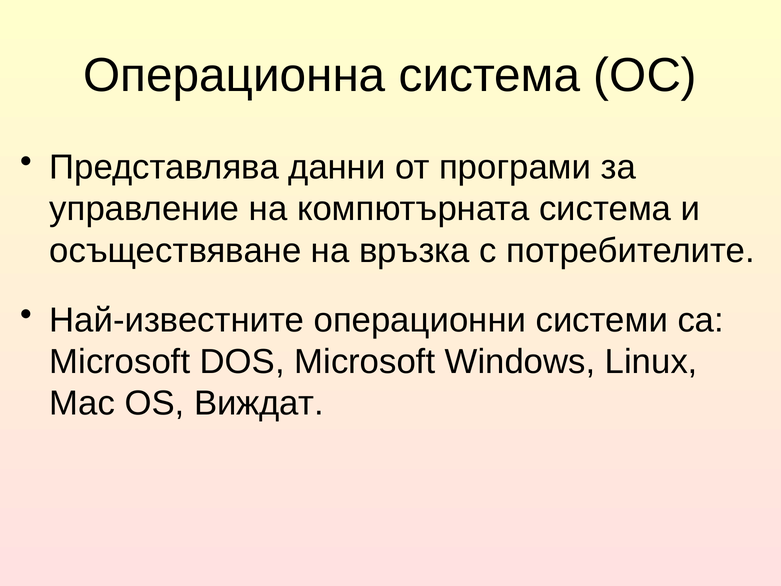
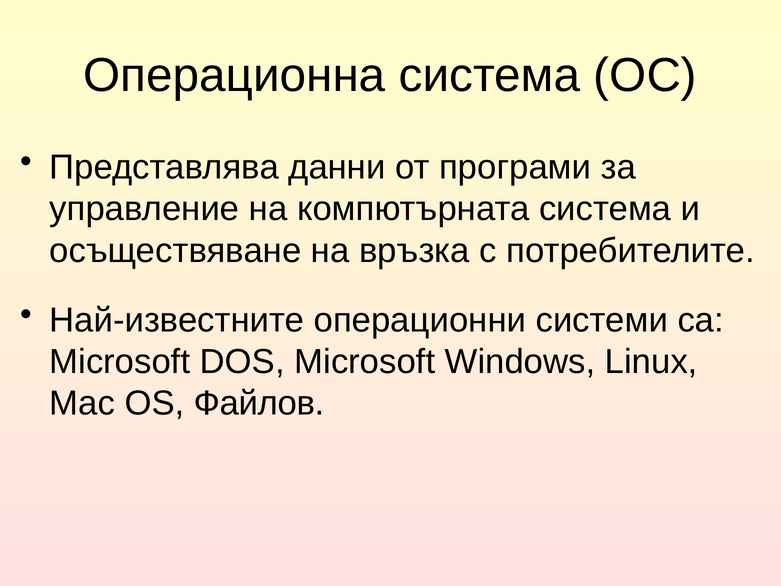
Виждат: Виждат -> Файлов (259, 403)
